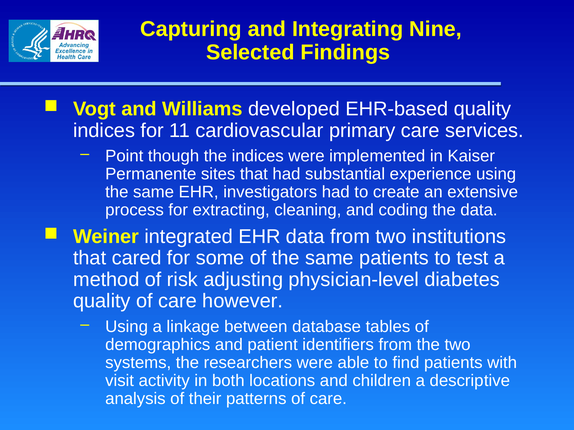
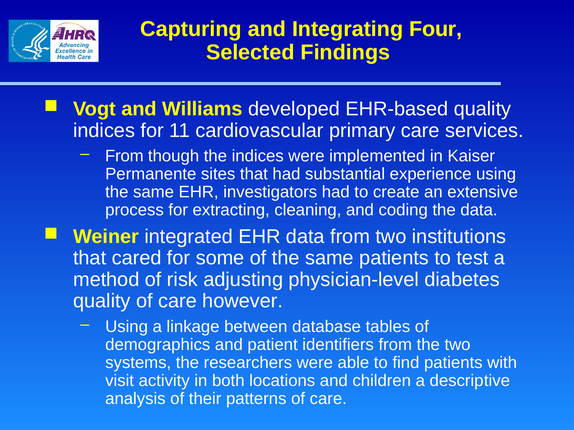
Nine: Nine -> Four (436, 29)
Point: Point -> From (124, 156)
